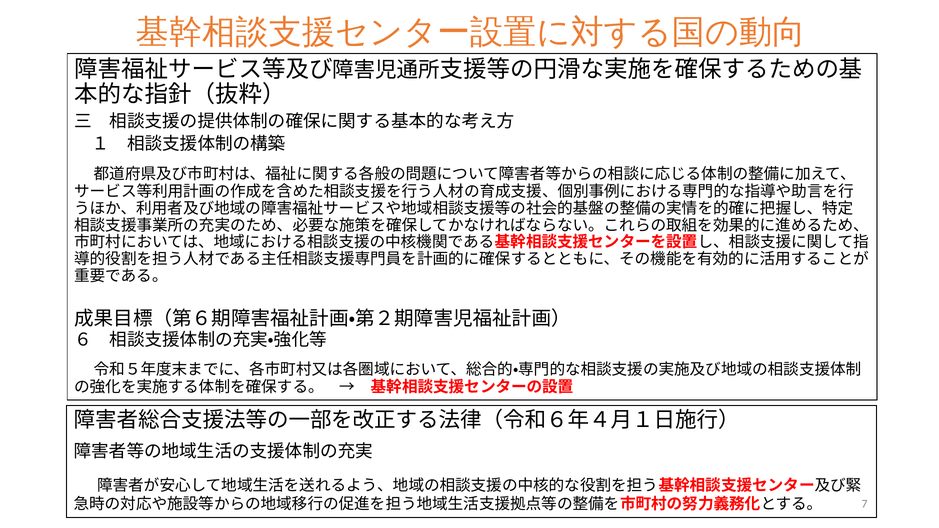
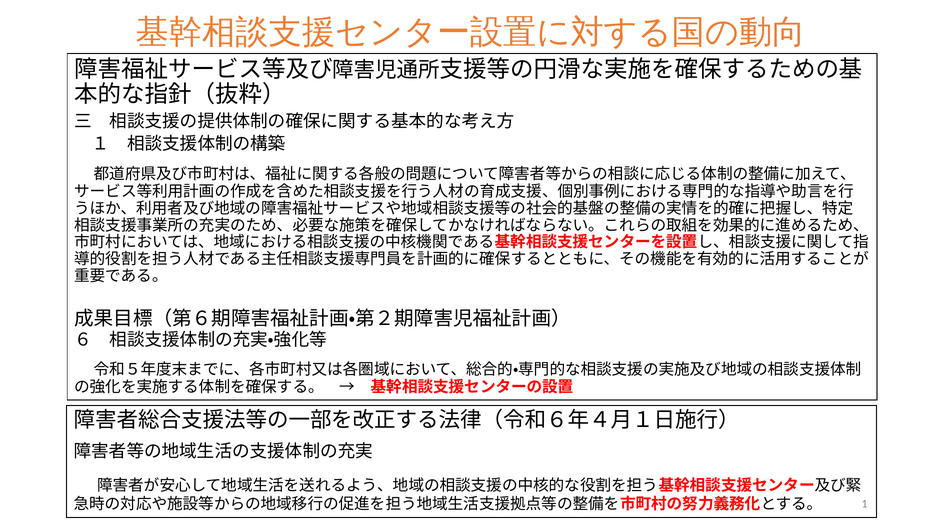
7: 7 -> 1 (864, 504)
